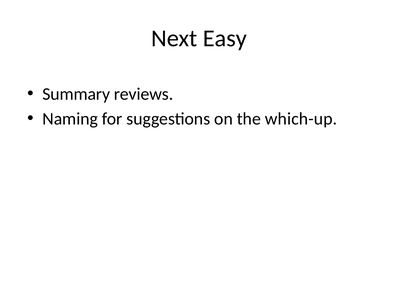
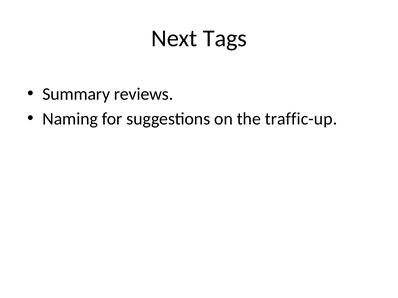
Easy: Easy -> Tags (225, 39)
which-up: which-up -> traffic-up (301, 119)
